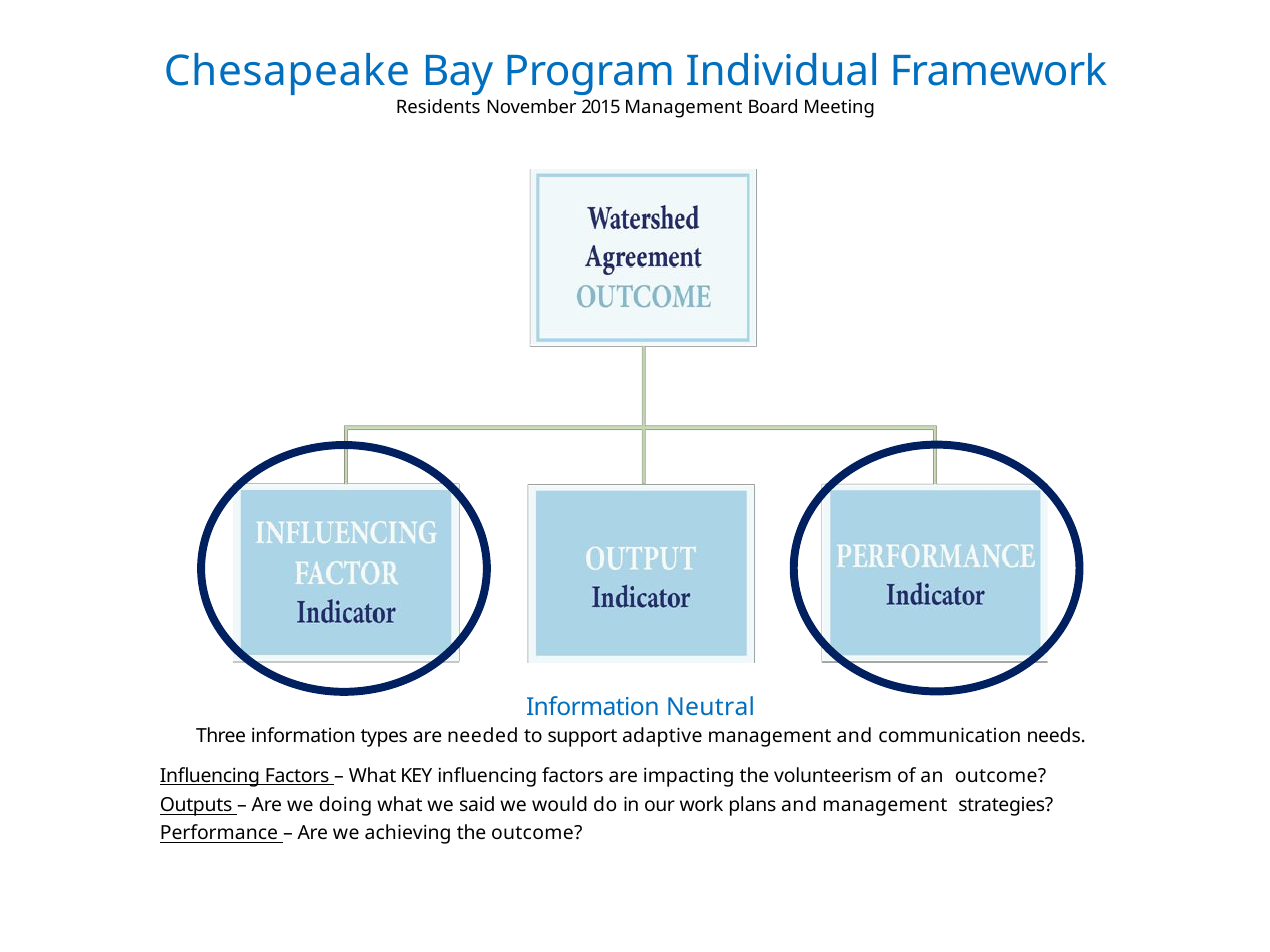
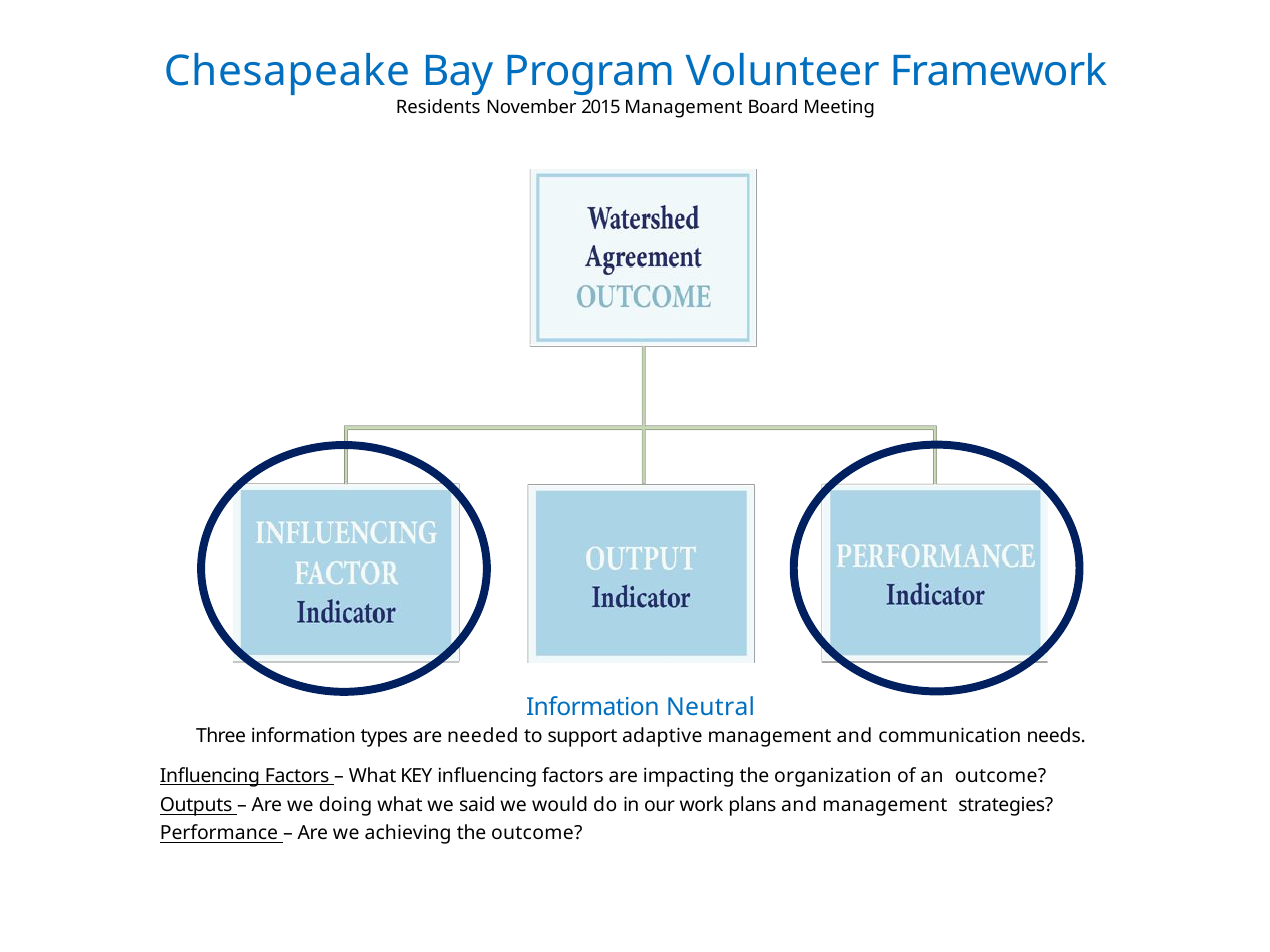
Individual: Individual -> Volunteer (783, 72)
volunteerism: volunteerism -> organization (833, 776)
